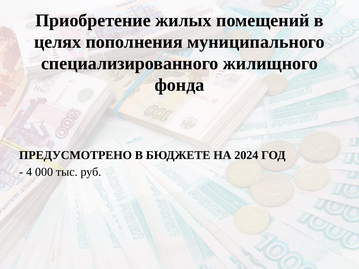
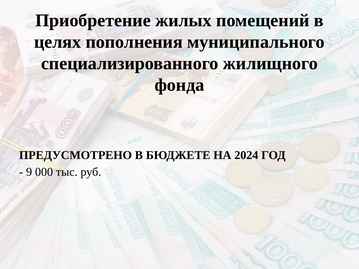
4: 4 -> 9 (29, 172)
